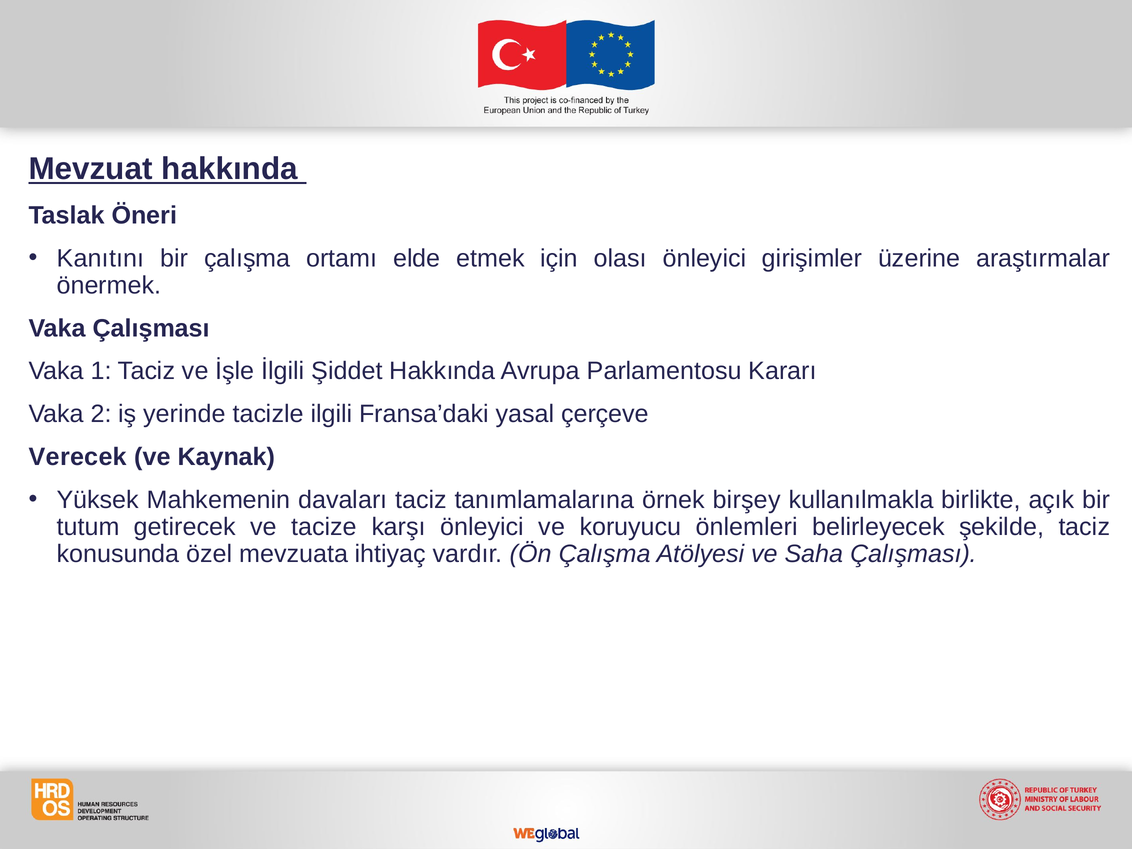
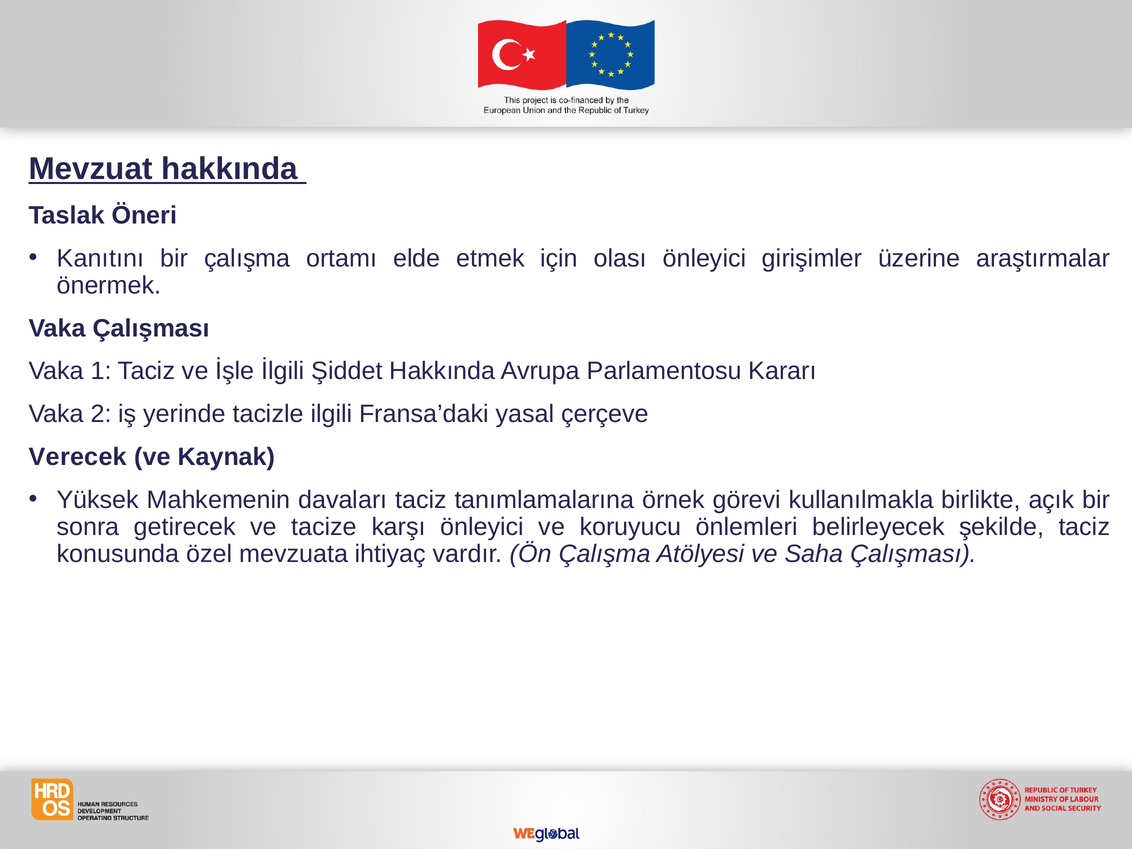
birşey: birşey -> görevi (747, 500)
tutum: tutum -> sonra (88, 527)
